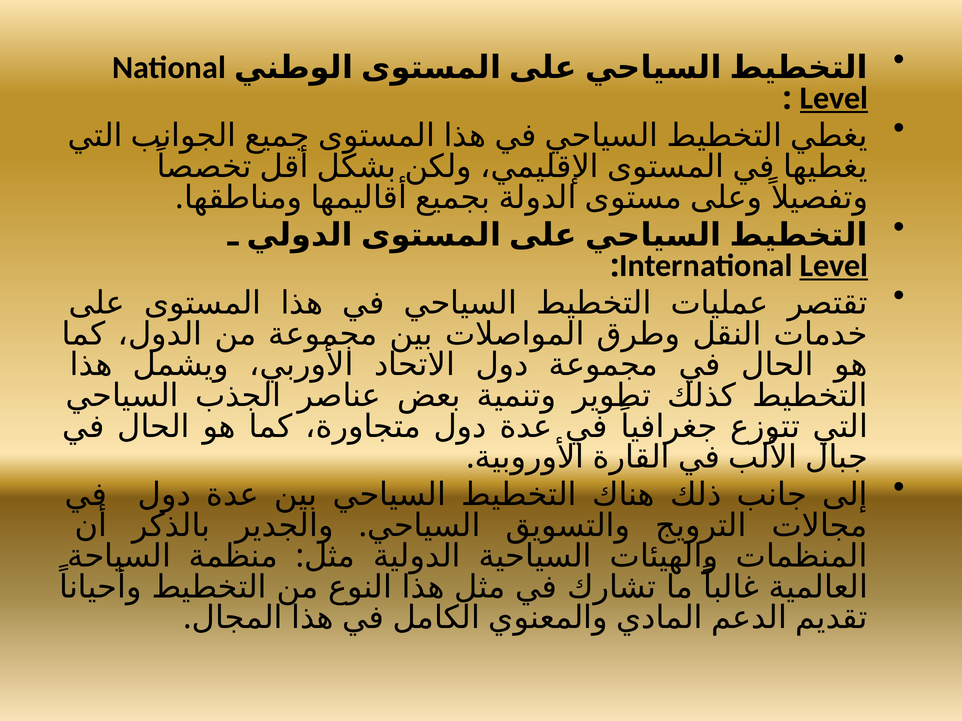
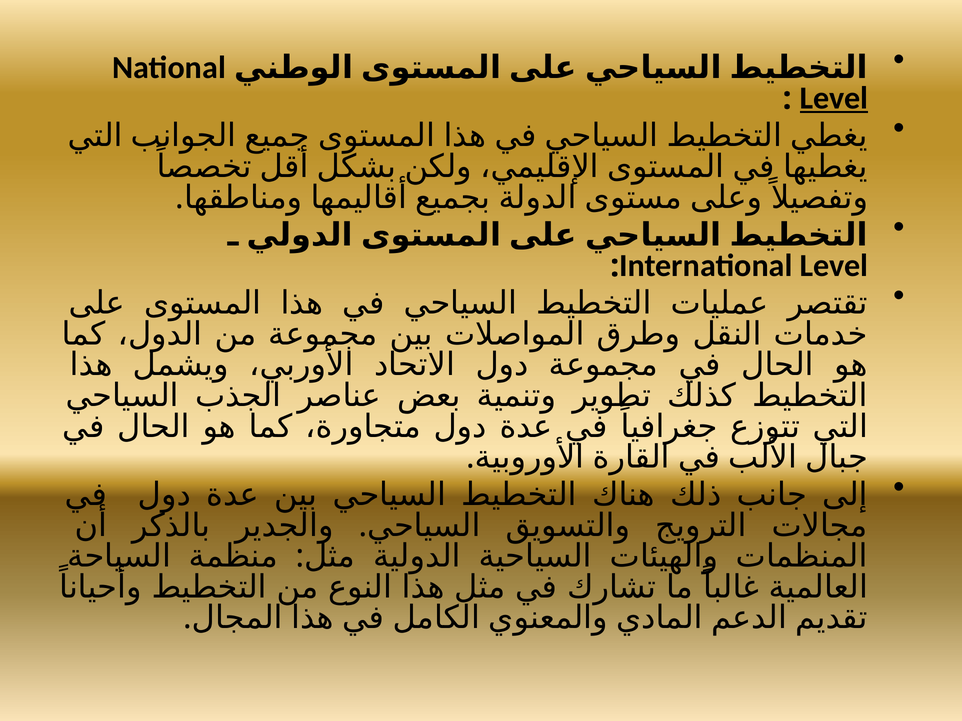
Level underline: present -> none (834, 266)
